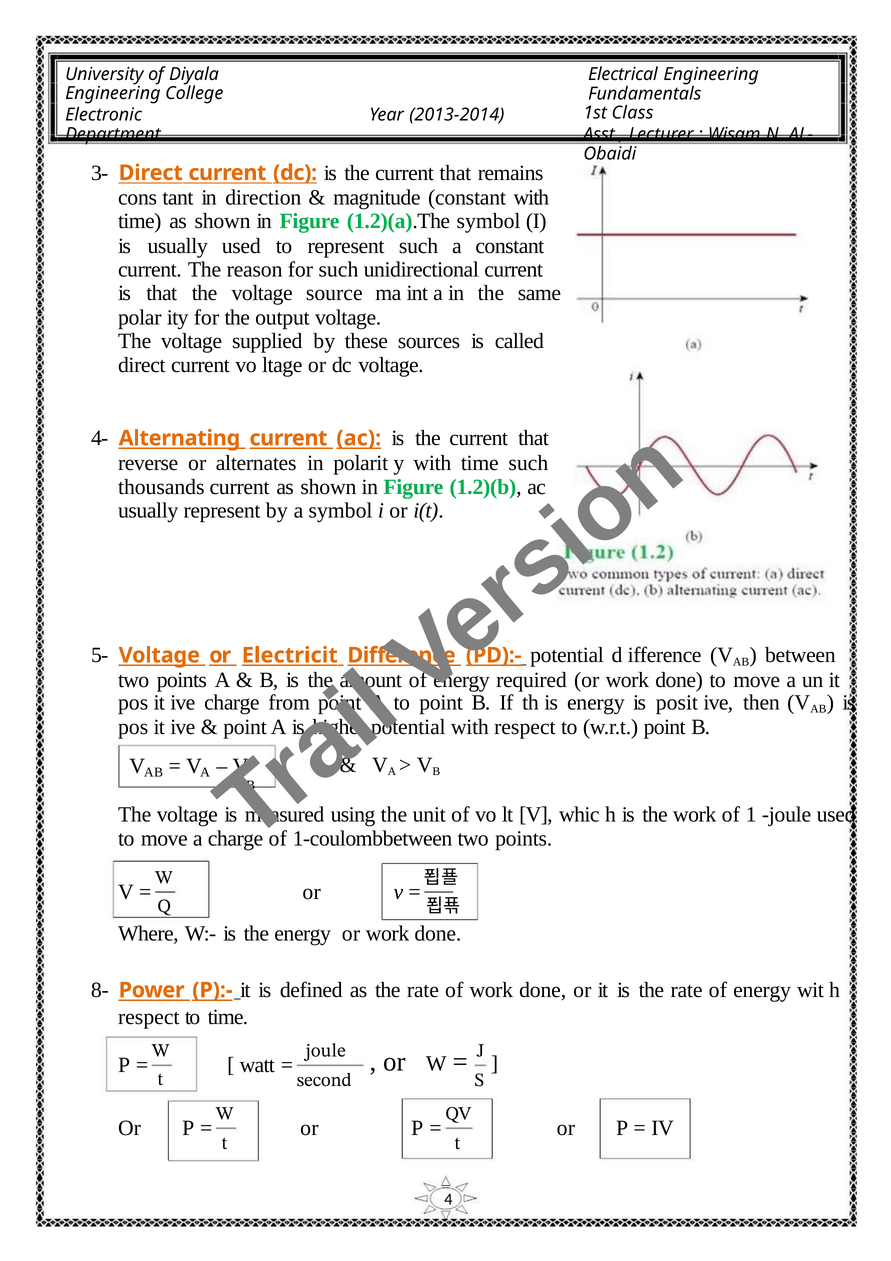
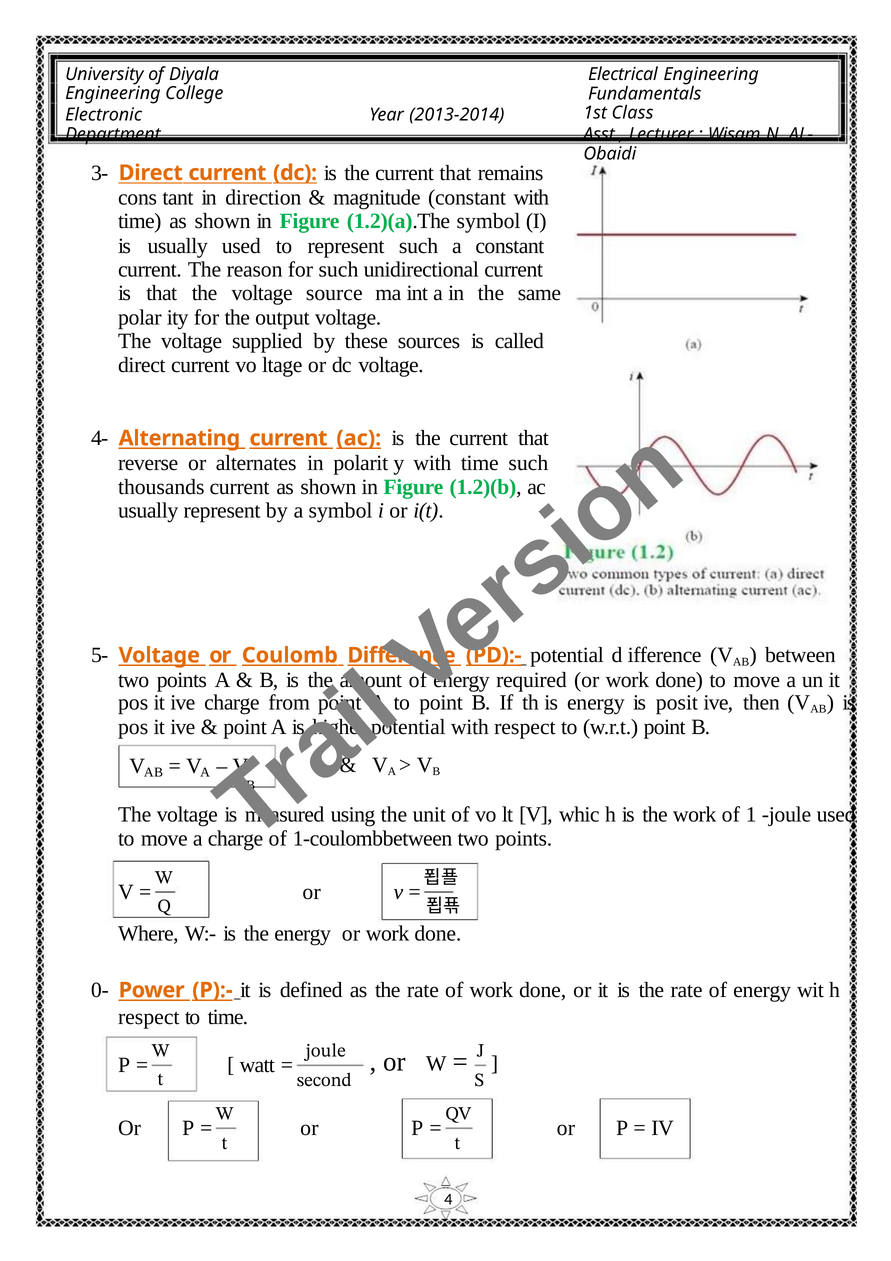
Electricit: Electricit -> Coulomb (290, 655)
8-: 8- -> 0- (100, 990)
